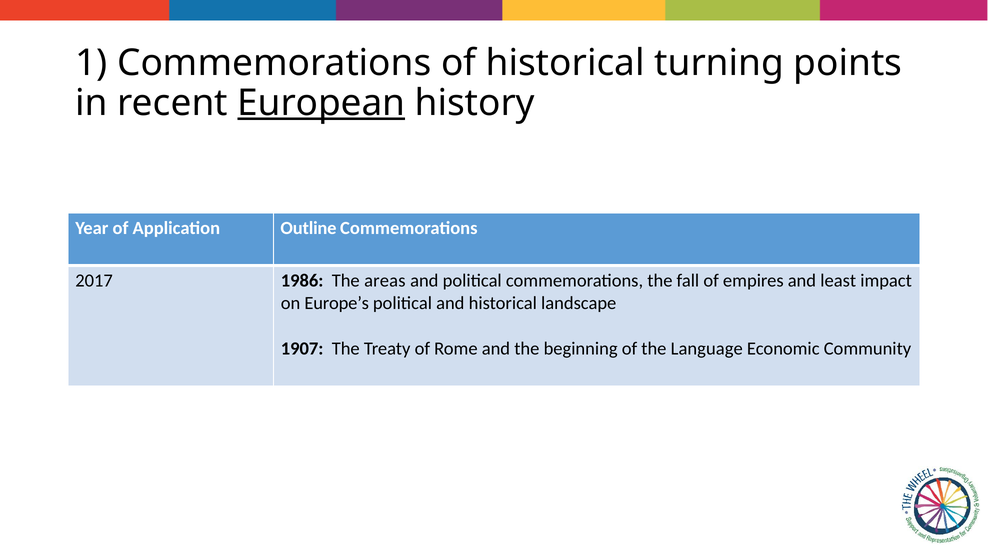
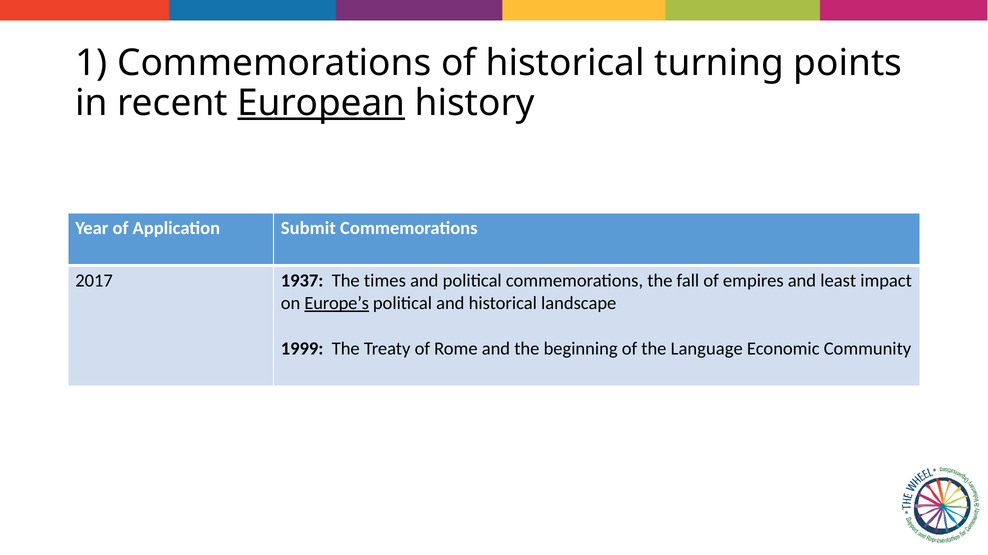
Outline: Outline -> Submit (308, 228)
1986: 1986 -> 1937 (302, 281)
areas: areas -> times (385, 281)
Europe’s underline: none -> present (337, 304)
1907: 1907 -> 1999 (302, 349)
